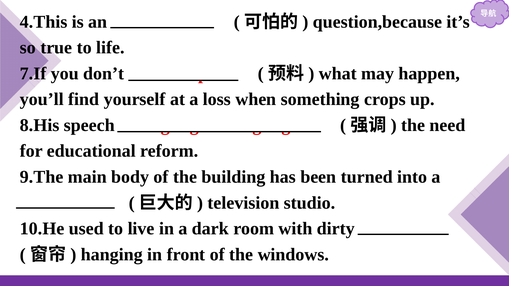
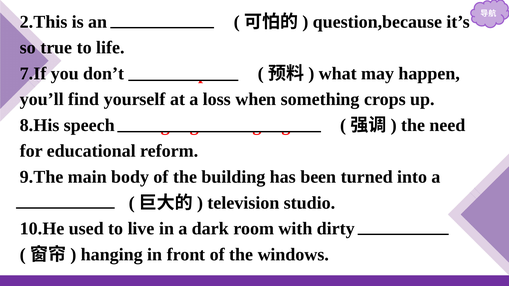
4.This: 4.This -> 2.This (44, 22)
